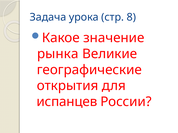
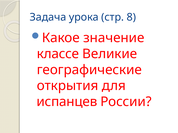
рынка: рынка -> классе (58, 54)
